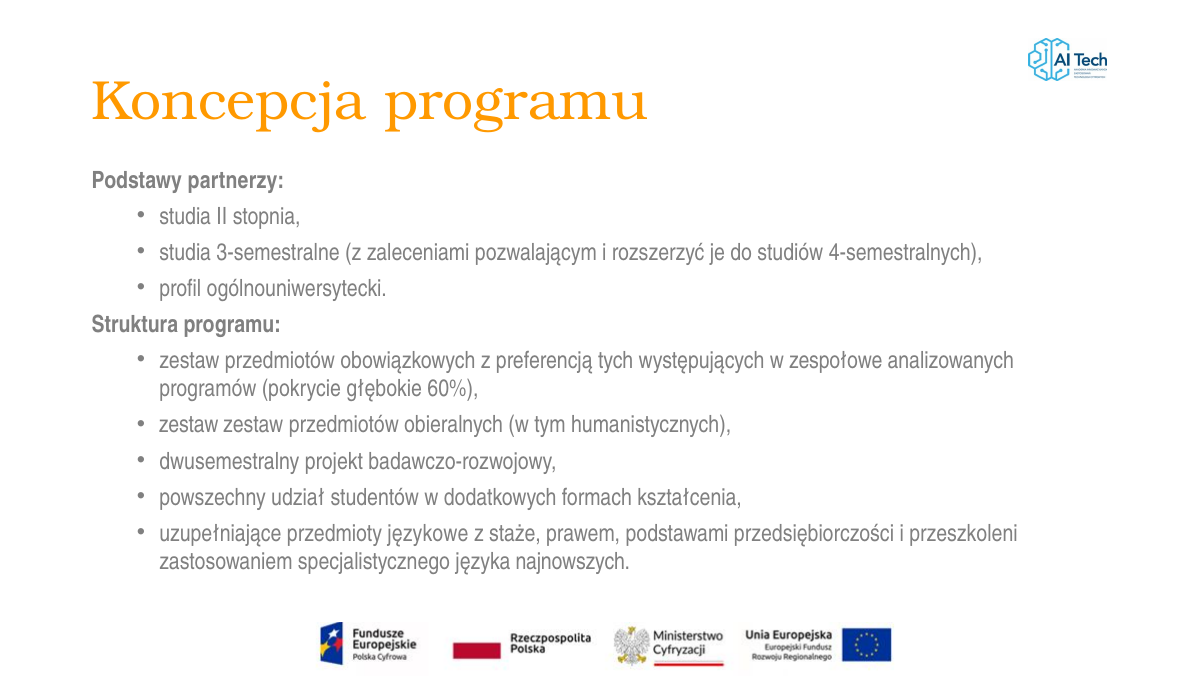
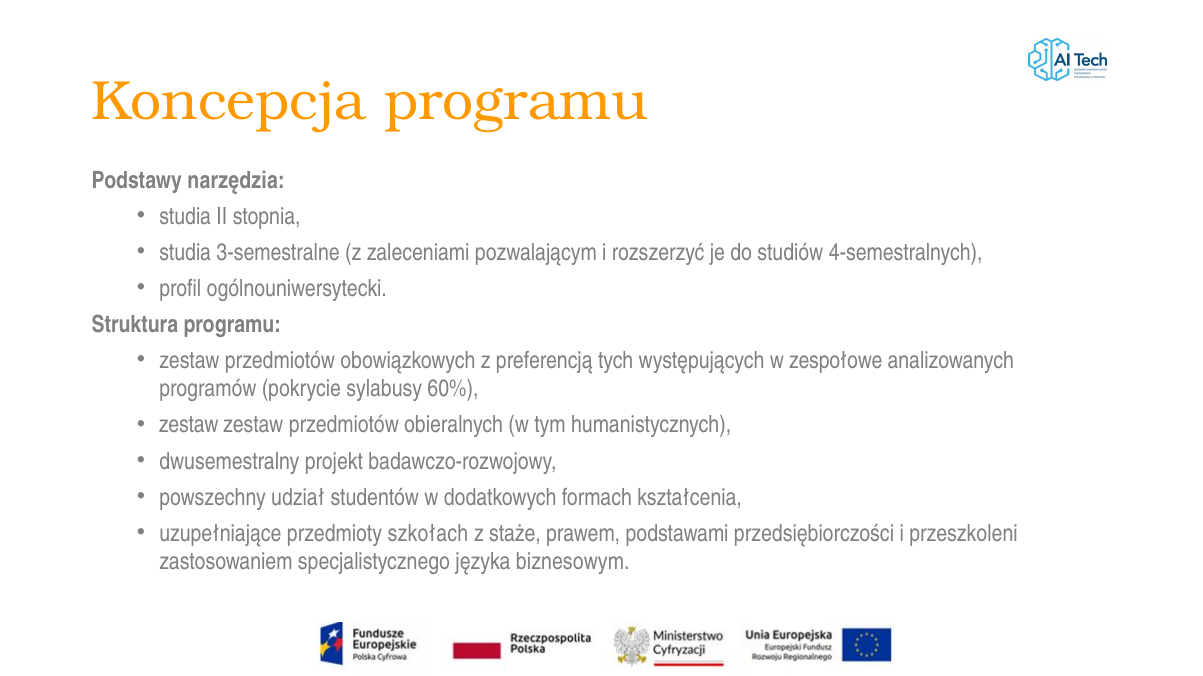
partnerzy: partnerzy -> narzędzia (236, 180)
głębokie: głębokie -> sylabusy (384, 389)
językowe: językowe -> szkołach (428, 534)
najnowszych: najnowszych -> biznesowym (573, 562)
